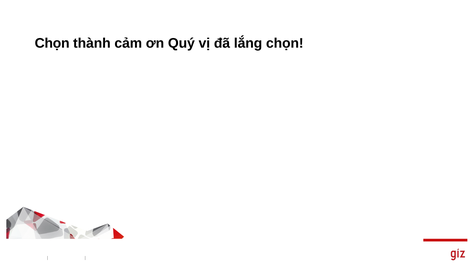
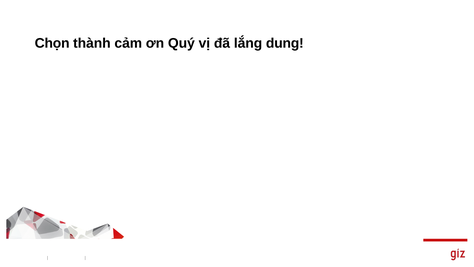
lắng chọn: chọn -> dung (285, 43)
